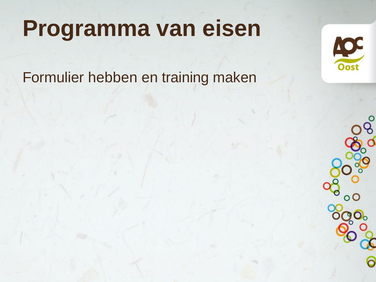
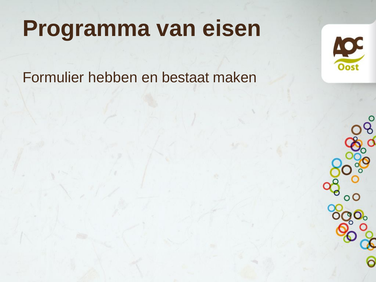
training: training -> bestaat (186, 77)
